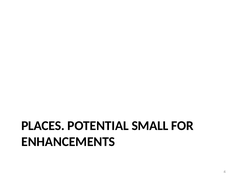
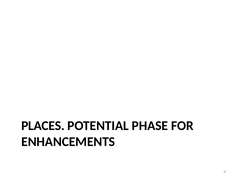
SMALL: SMALL -> PHASE (150, 126)
